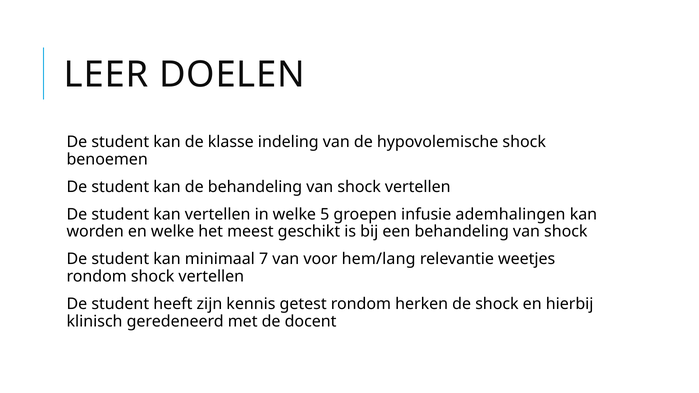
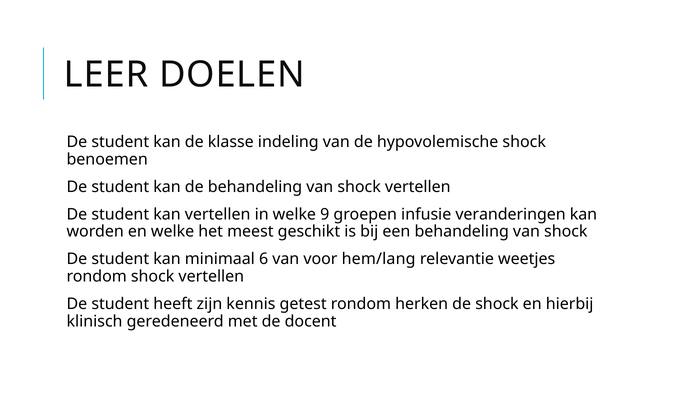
5: 5 -> 9 (325, 215)
ademhalingen: ademhalingen -> veranderingen (511, 215)
7: 7 -> 6 (264, 259)
